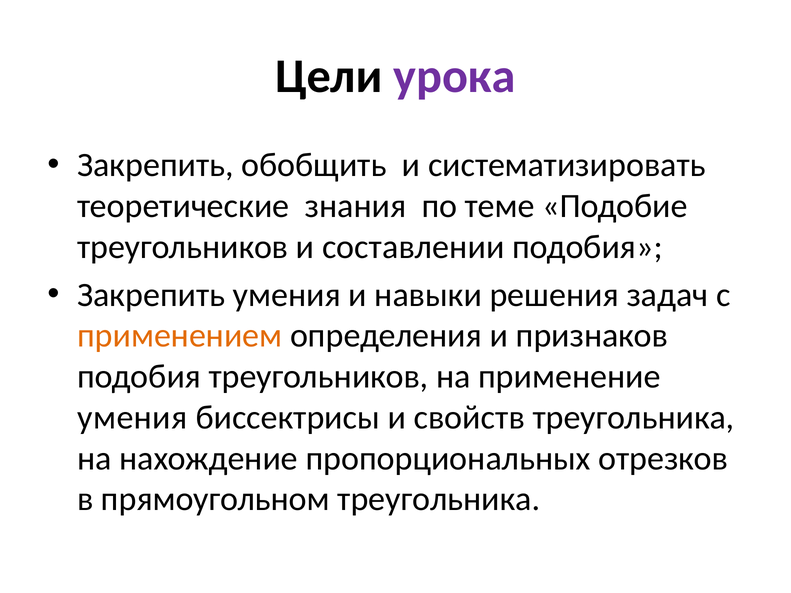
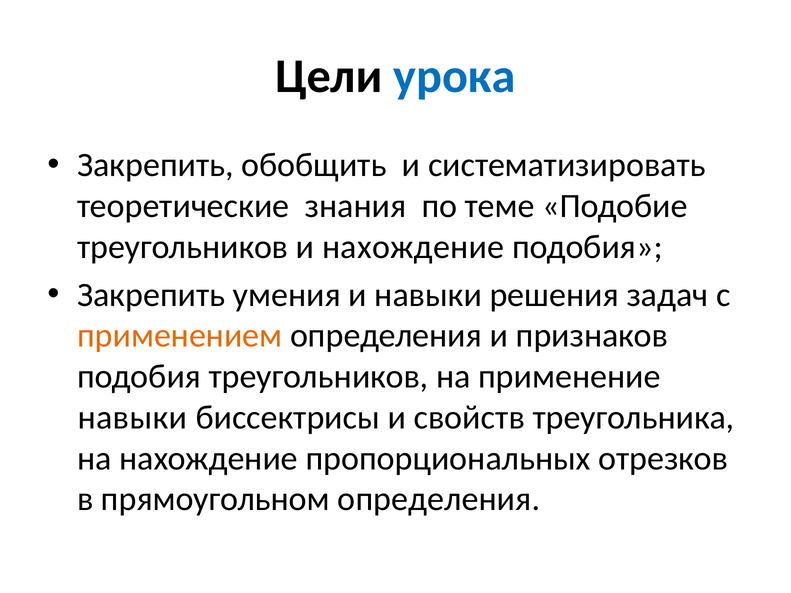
урока colour: purple -> blue (455, 77)
и составлении: составлении -> нахождение (413, 247)
умения: умения -> навыки (132, 418)
прямоугольном треугольника: треугольника -> определения (439, 499)
